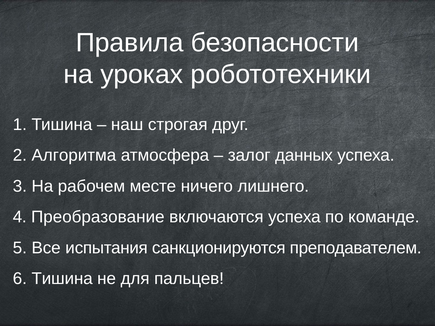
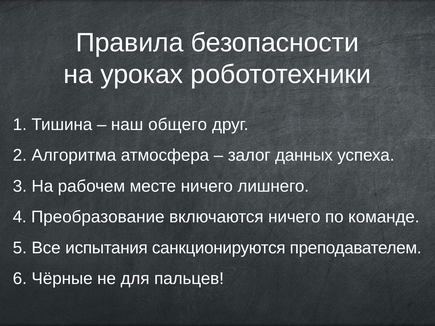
строгая: строгая -> общего (178, 125)
включаются успеха: успеха -> ничего (294, 217)
6 Тишина: Тишина -> Чёрные (62, 279)
